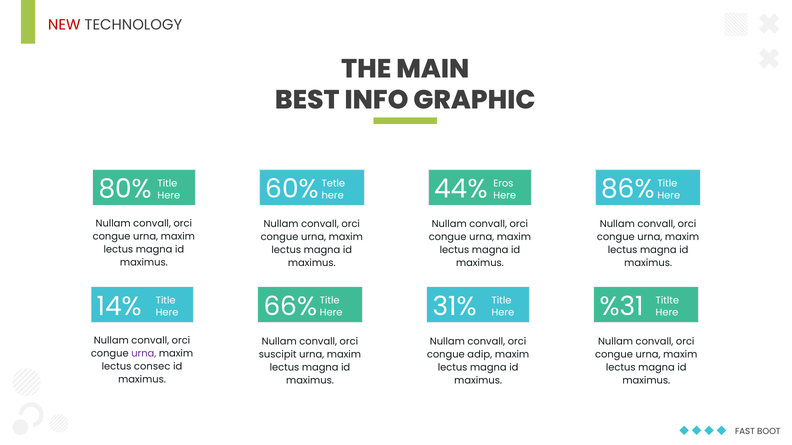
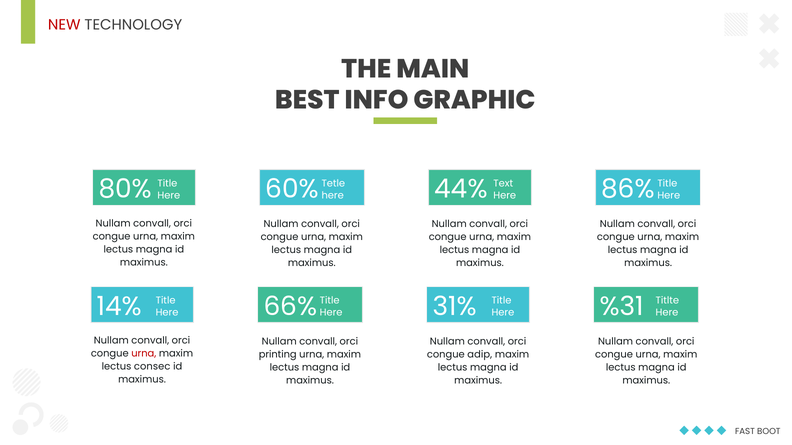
Eros: Eros -> Text (503, 184)
urna colour: purple -> red (144, 354)
suscipit: suscipit -> printing (278, 355)
